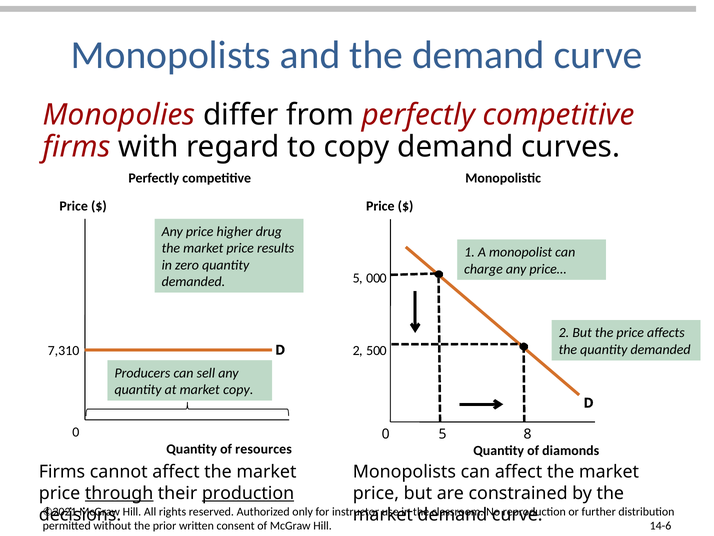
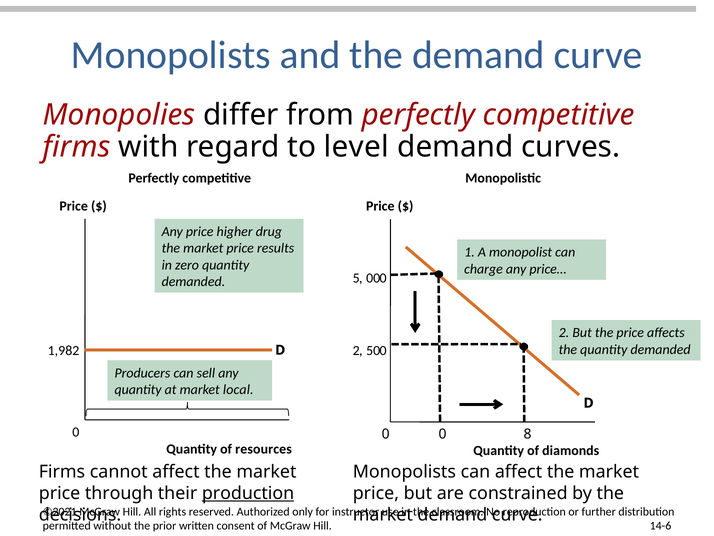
to copy: copy -> level (356, 147)
7,310: 7,310 -> 1,982 (64, 350)
market copy: copy -> local (238, 389)
0 5: 5 -> 0 (443, 434)
through underline: present -> none (119, 493)
